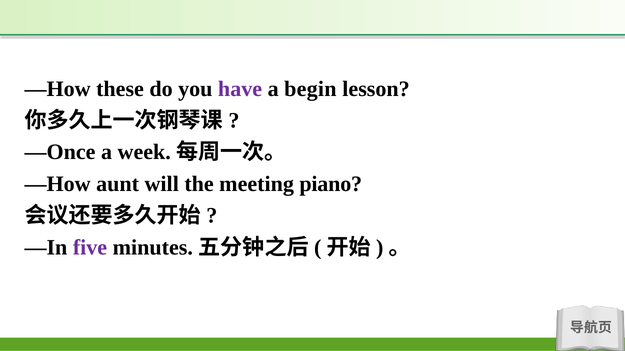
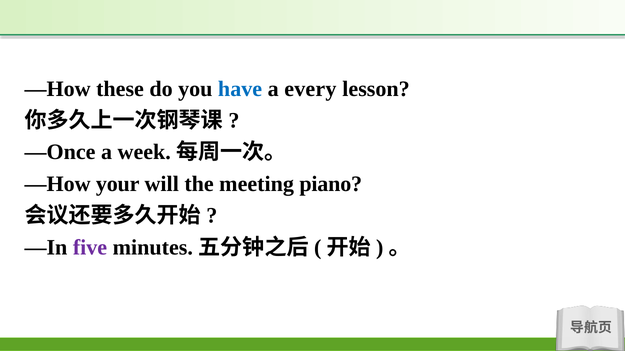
have colour: purple -> blue (240, 89)
begin: begin -> every (310, 89)
aunt: aunt -> your (118, 184)
